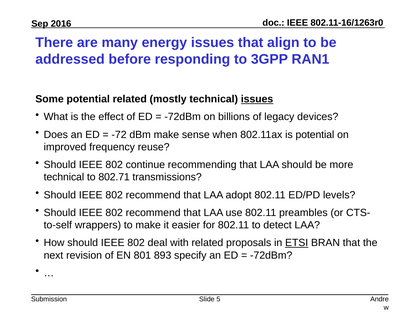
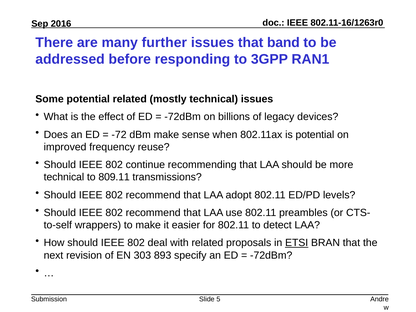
energy: energy -> further (164, 43)
align: align -> band (283, 43)
issues underline: present -> none (257, 99)
802.71: 802.71 -> 809.11 (114, 177)
801: 801 -> 303 (142, 255)
